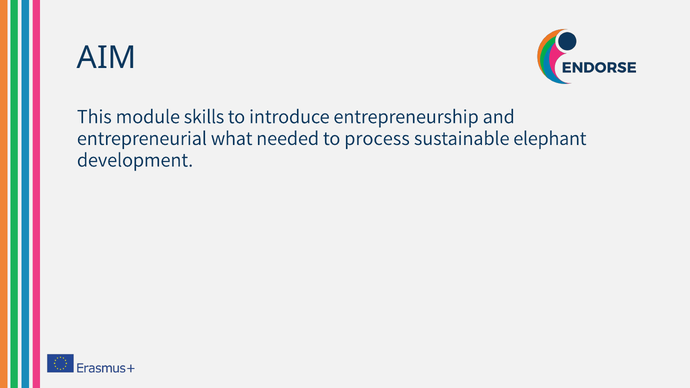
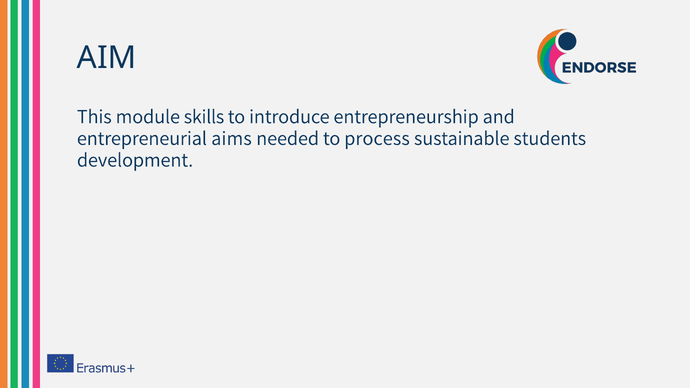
what: what -> aims (232, 138)
elephant: elephant -> students (550, 138)
